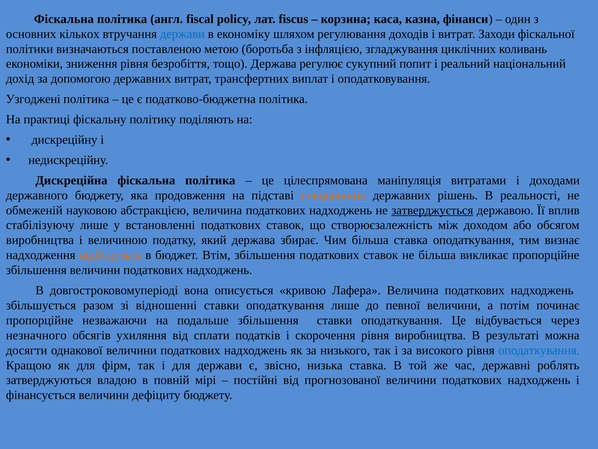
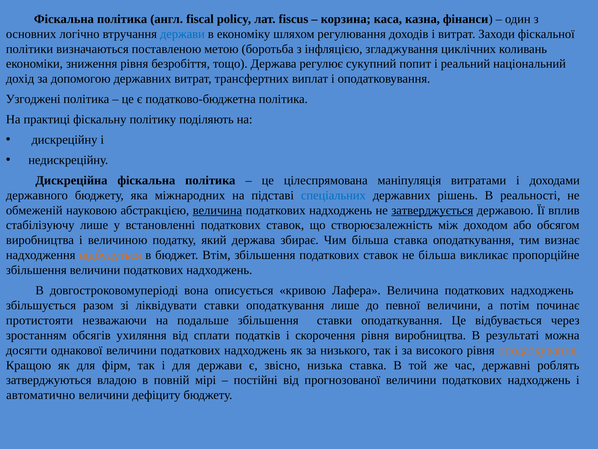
кількох: кількох -> логічно (79, 34)
продовження: продовження -> міжнародних (190, 195)
спеціальних colour: orange -> blue (333, 195)
величина underline: none -> present (217, 210)
відношенні: відношенні -> ліквідувати (166, 305)
пропорційне: пропорційне -> протистояти (40, 320)
незначного: незначного -> зростанням (36, 335)
оподаткування colour: blue -> orange (539, 350)
фінансується: фінансується -> автоматично (41, 395)
